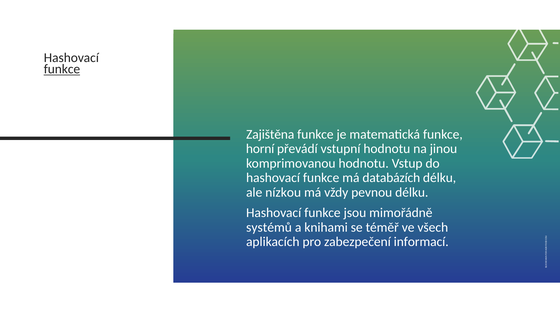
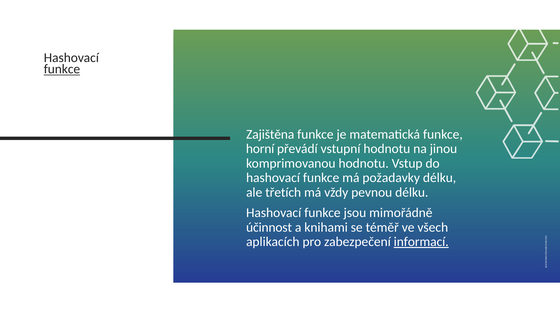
databázích: databázích -> požadavky (391, 178)
nízkou: nízkou -> třetích (283, 192)
systémů: systémů -> účinnost (269, 227)
informací underline: none -> present (421, 242)
